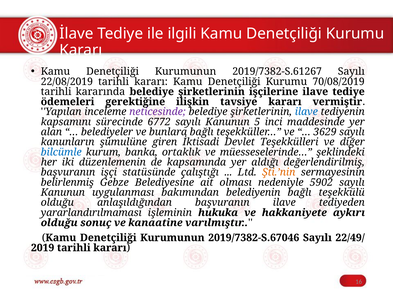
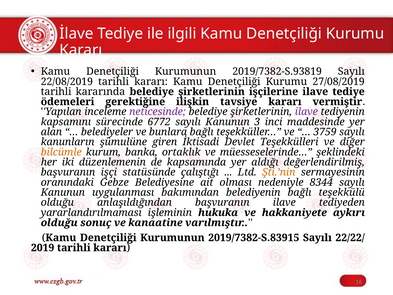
2019/7382-S.61267: 2019/7382-S.61267 -> 2019/7382-S.93819 (277, 71)
70/08/2019: 70/08/2019 -> 27/08/2019 (339, 82)
ilave colour: blue -> purple (306, 112)
5: 5 -> 3 (257, 122)
3629: 3629 -> 3759 (325, 132)
bilcümle colour: blue -> orange (61, 152)
belirlenmiş: belirlenmiş -> oranındaki (67, 182)
5902: 5902 -> 8344 (321, 182)
2019/7382-S.67046: 2019/7382-S.67046 -> 2019/7382-S.83915 (254, 238)
22/49/: 22/49/ -> 22/22/ (350, 238)
